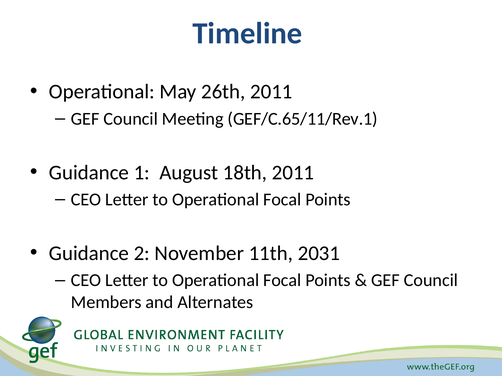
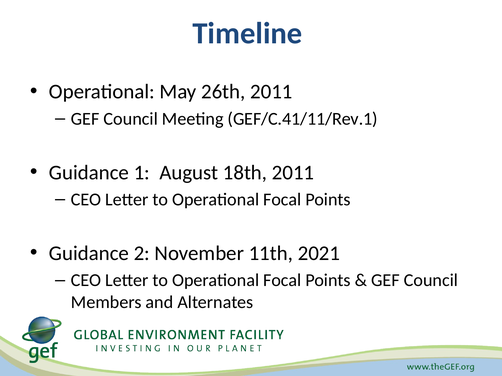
GEF/C.65/11/Rev.1: GEF/C.65/11/Rev.1 -> GEF/C.41/11/Rev.1 (303, 119)
2031: 2031 -> 2021 (319, 254)
